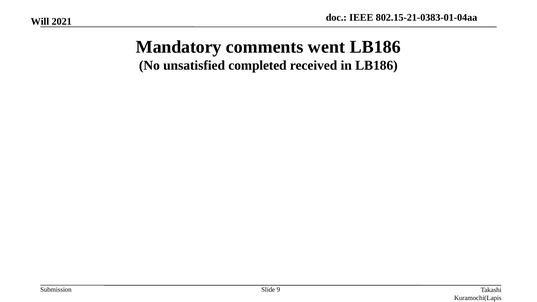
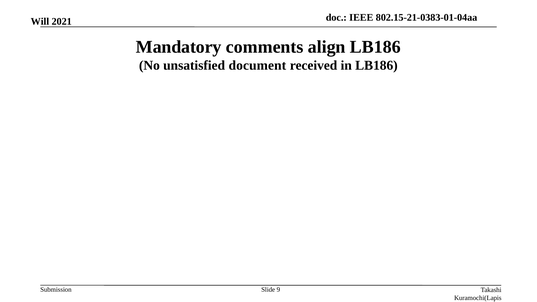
went: went -> align (327, 47)
completed: completed -> document (257, 65)
